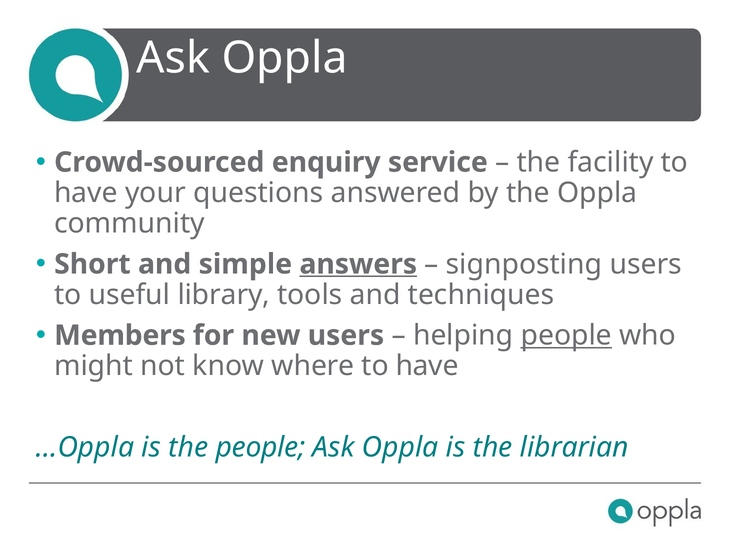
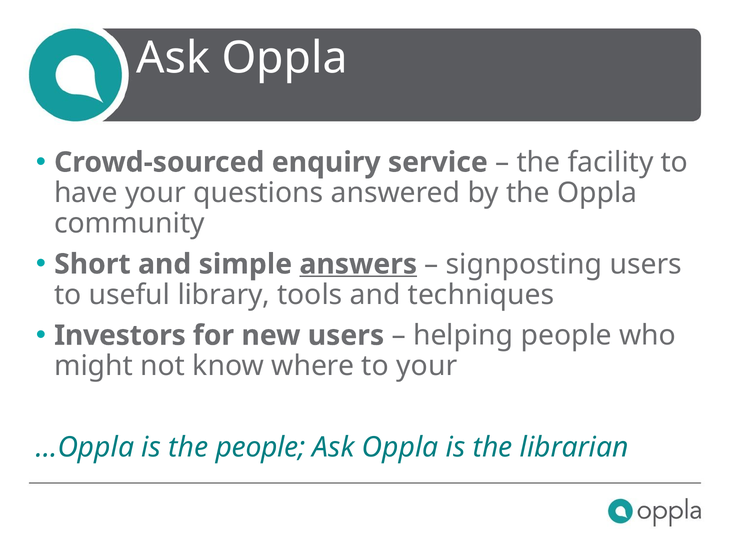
Members: Members -> Investors (120, 335)
people underline: present -> none (566, 335)
where to have: have -> your (427, 366)
